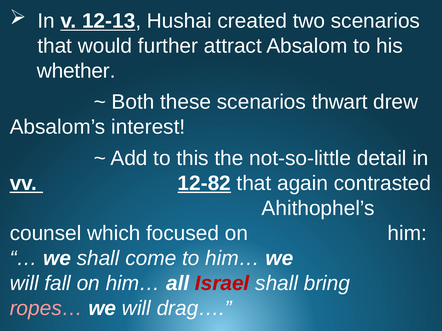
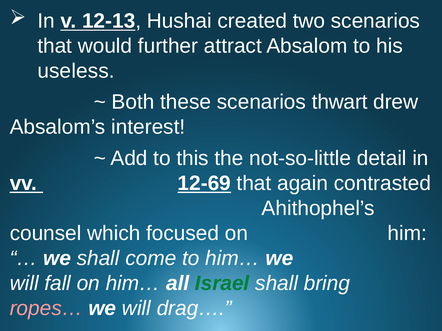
whether: whether -> useless (76, 71)
12-82: 12-82 -> 12-69 (204, 183)
Israel colour: red -> green (222, 284)
